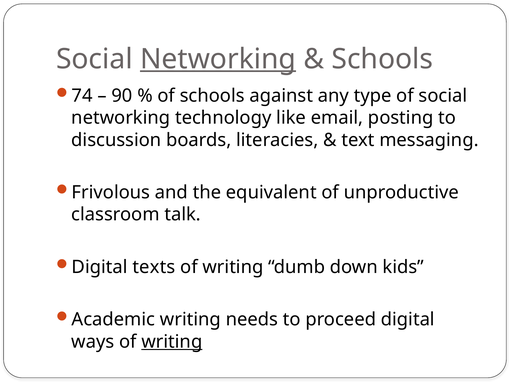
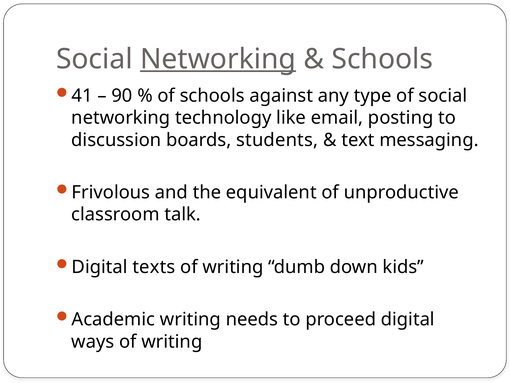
74: 74 -> 41 (82, 96)
literacies: literacies -> students (277, 140)
writing underline: present -> none (172, 341)
